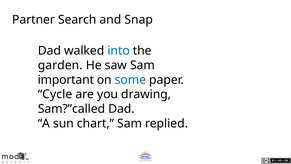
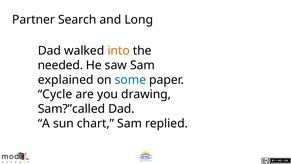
Snap: Snap -> Long (139, 20)
into colour: blue -> orange (119, 51)
garden: garden -> needed (60, 65)
important: important -> explained (66, 80)
